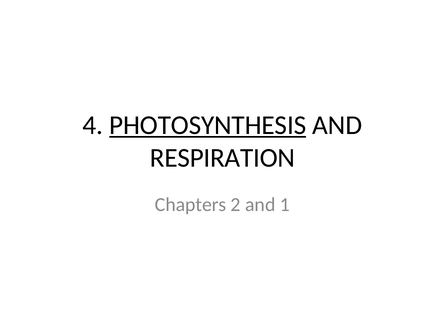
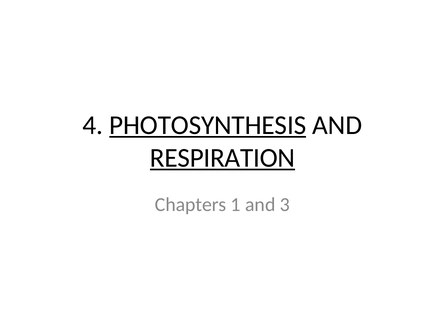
RESPIRATION underline: none -> present (222, 158)
2: 2 -> 1 (236, 205)
1: 1 -> 3 (285, 205)
